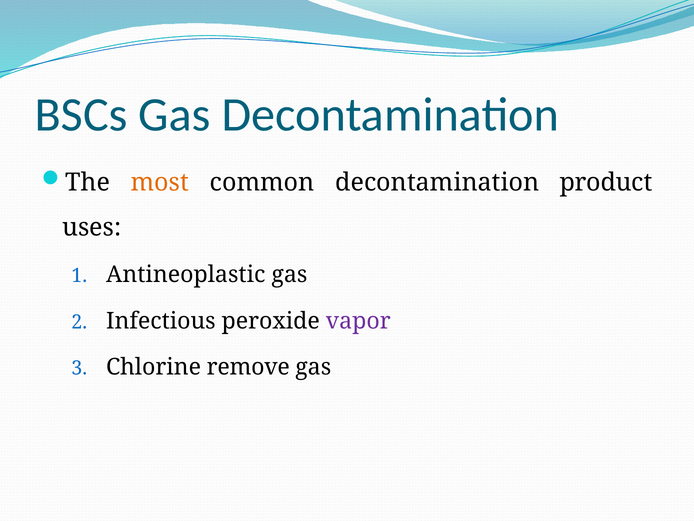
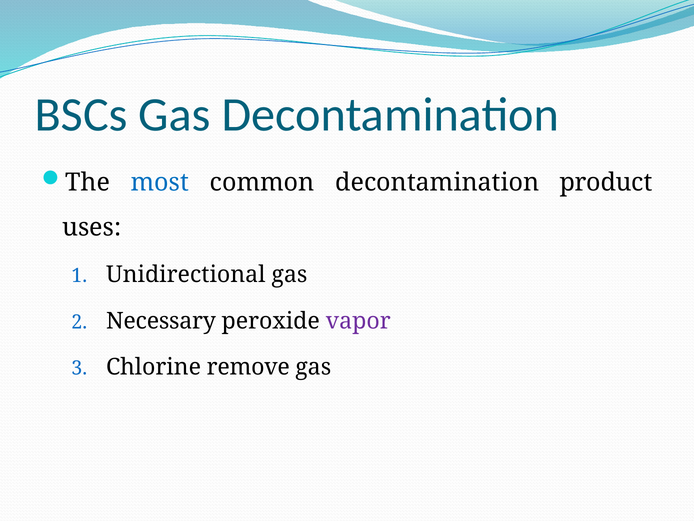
most colour: orange -> blue (160, 182)
Antineoplastic: Antineoplastic -> Unidirectional (186, 274)
Infectious: Infectious -> Necessary (161, 321)
